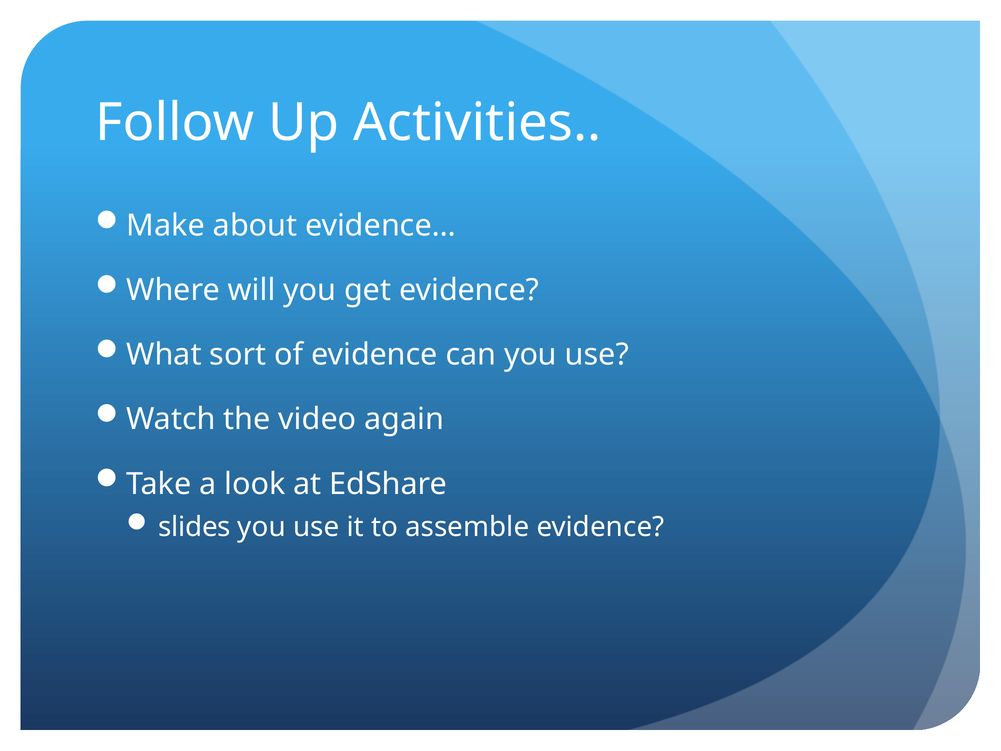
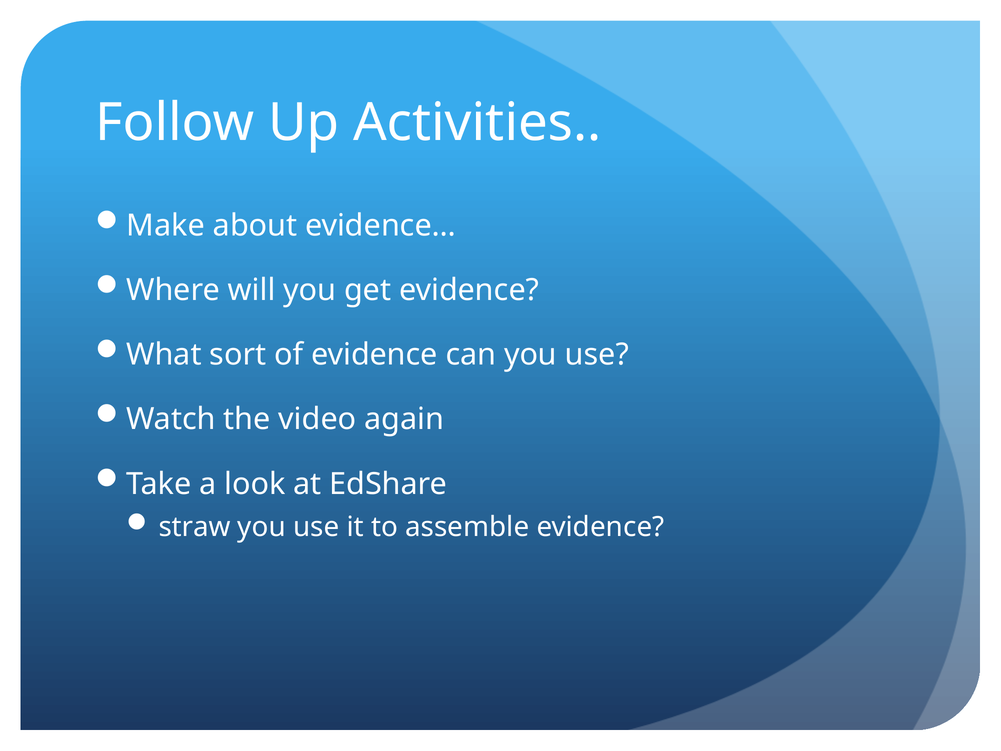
slides: slides -> straw (194, 527)
